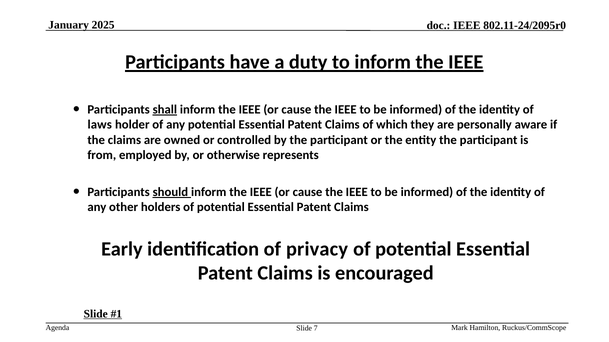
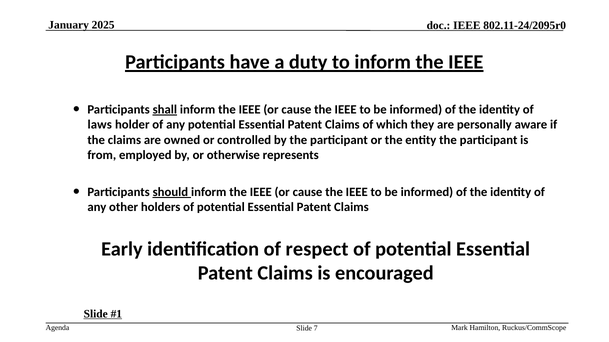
privacy: privacy -> respect (317, 249)
